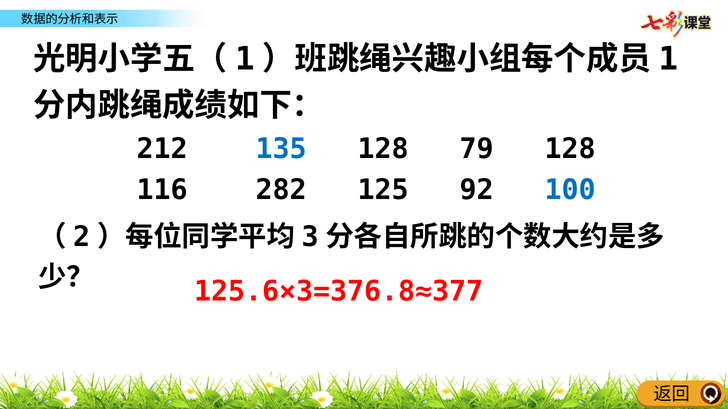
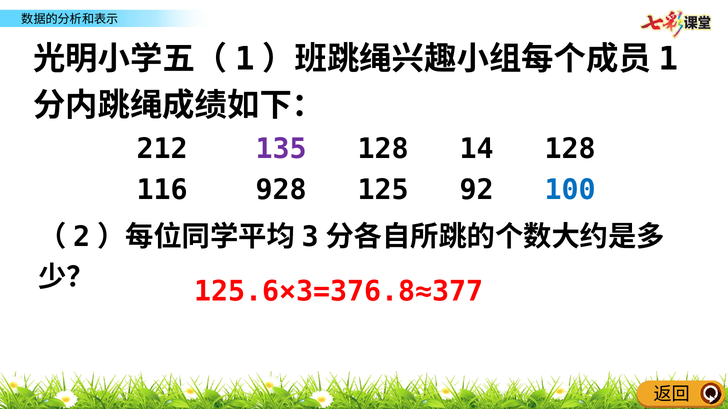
135 colour: blue -> purple (281, 149)
79: 79 -> 14 (477, 149)
282: 282 -> 928 (281, 190)
